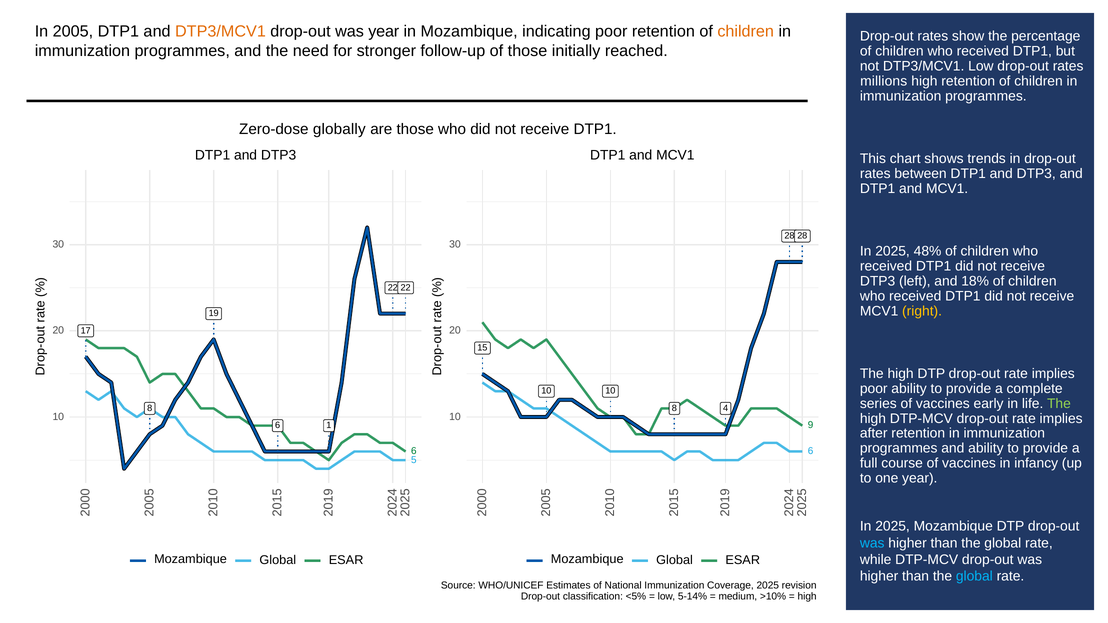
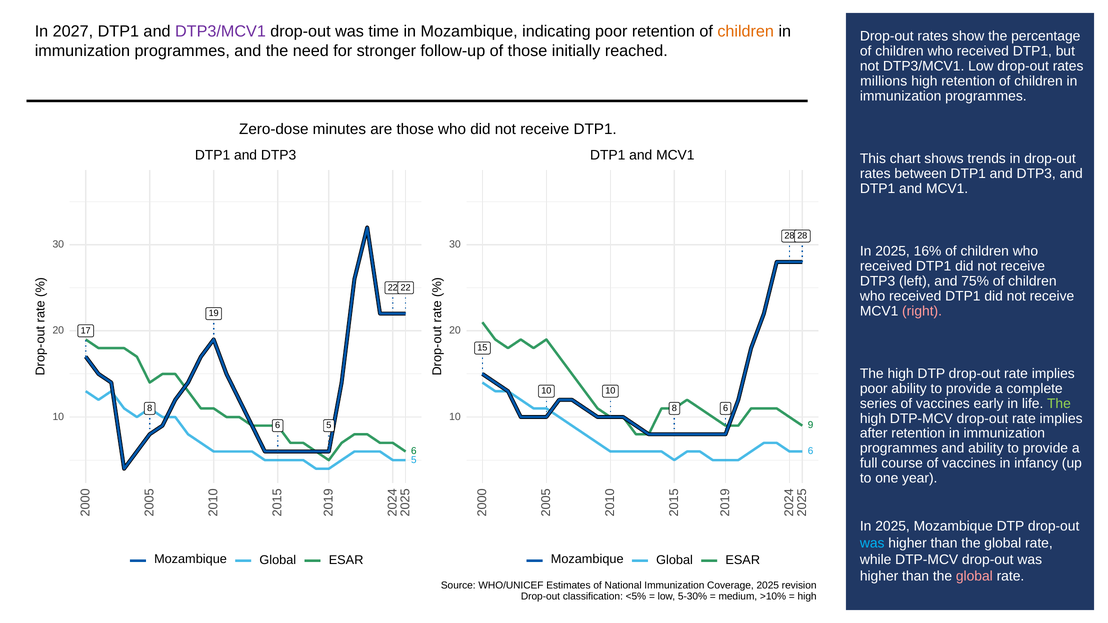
2005: 2005 -> 2027 (73, 32)
DTP3/MCV1 colour: orange -> purple (220, 32)
was year: year -> time (384, 32)
globally: globally -> minutes (339, 129)
48%: 48% -> 16% (928, 251)
18%: 18% -> 75% (975, 281)
right colour: yellow -> pink (922, 311)
8 4: 4 -> 6 (726, 408)
6 1: 1 -> 5 (329, 426)
global colour: light blue -> pink (974, 576)
5-14%: 5-14% -> 5-30% (693, 597)
